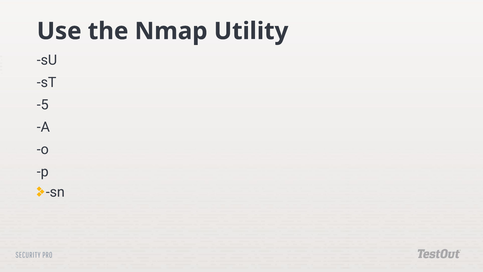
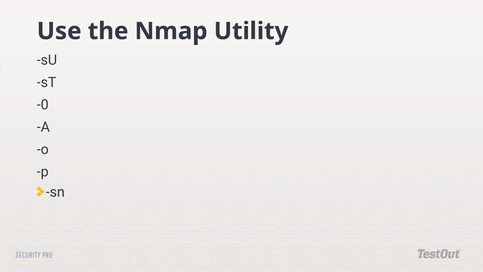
-5: -5 -> -0 (43, 105)
